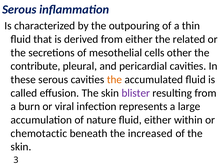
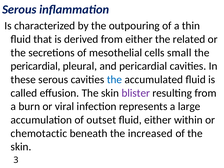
other: other -> small (179, 53)
contribute: contribute -> pericardial (35, 66)
the colour: orange -> blue (114, 80)
nature: nature -> outset (101, 120)
